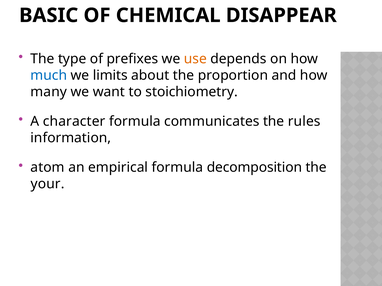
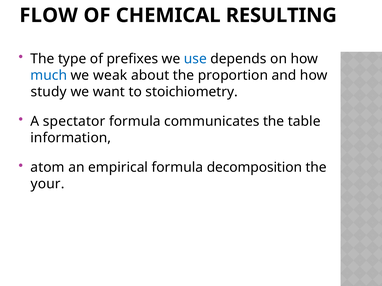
BASIC: BASIC -> FLOW (49, 15)
DISAPPEAR: DISAPPEAR -> RESULTING (281, 15)
use colour: orange -> blue (195, 59)
limits: limits -> weak (110, 75)
many: many -> study (49, 92)
character: character -> spectator (74, 121)
rules: rules -> table (304, 121)
